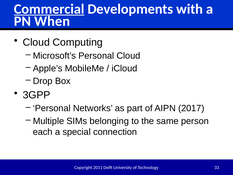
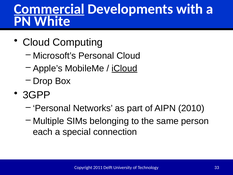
When: When -> White (52, 21)
iCloud underline: none -> present (124, 68)
2017: 2017 -> 2010 (191, 108)
